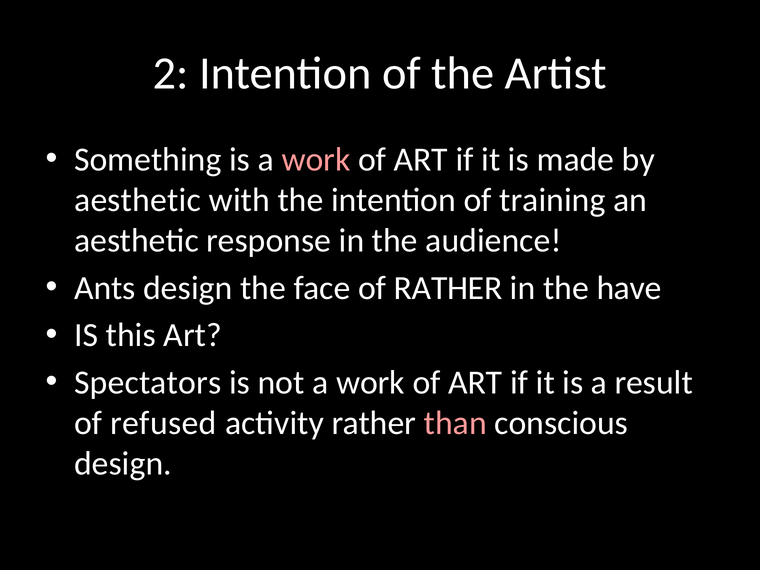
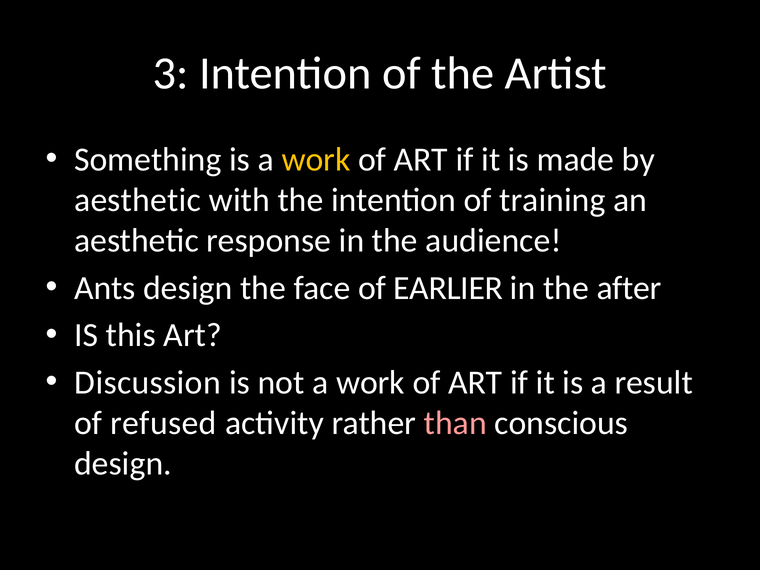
2: 2 -> 3 (171, 74)
work colour: pink -> yellow (316, 159)
of RATHER: RATHER -> EARLIER (448, 288)
have: have -> after (629, 288)
Spectators: Spectators -> Discussion (148, 383)
